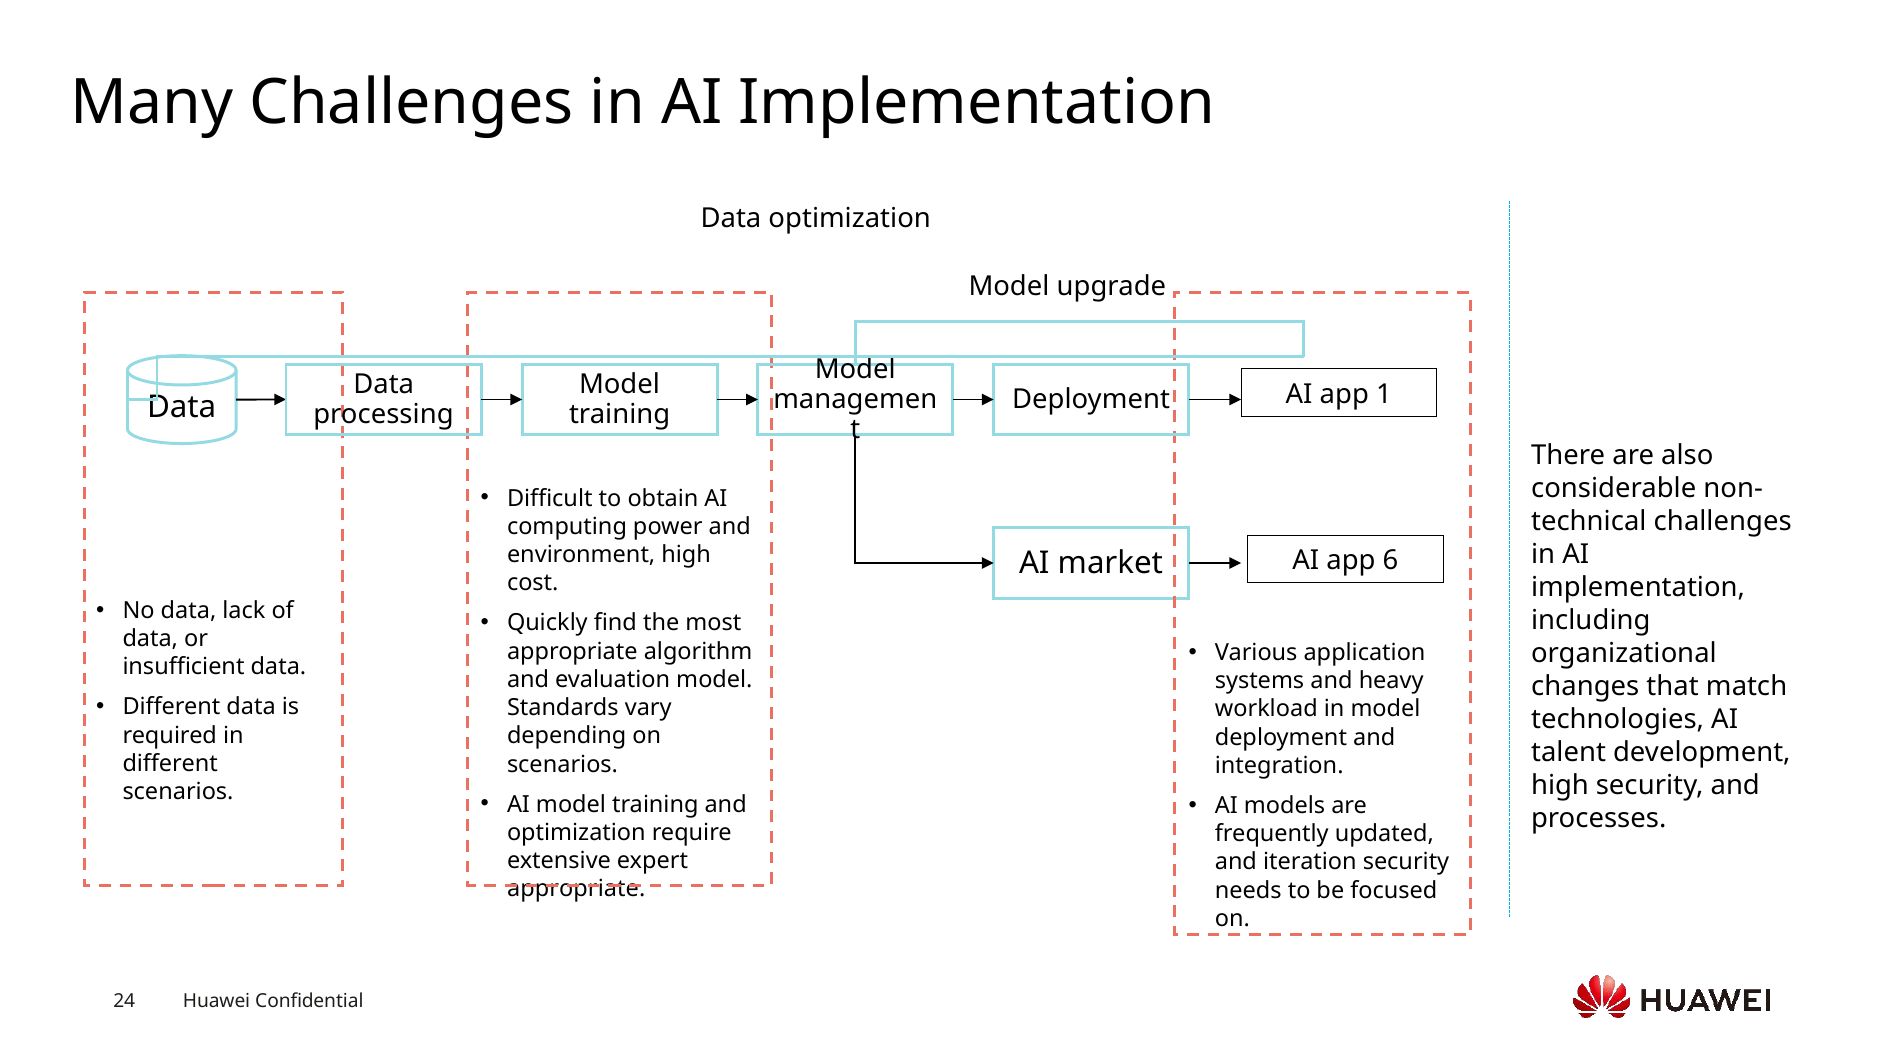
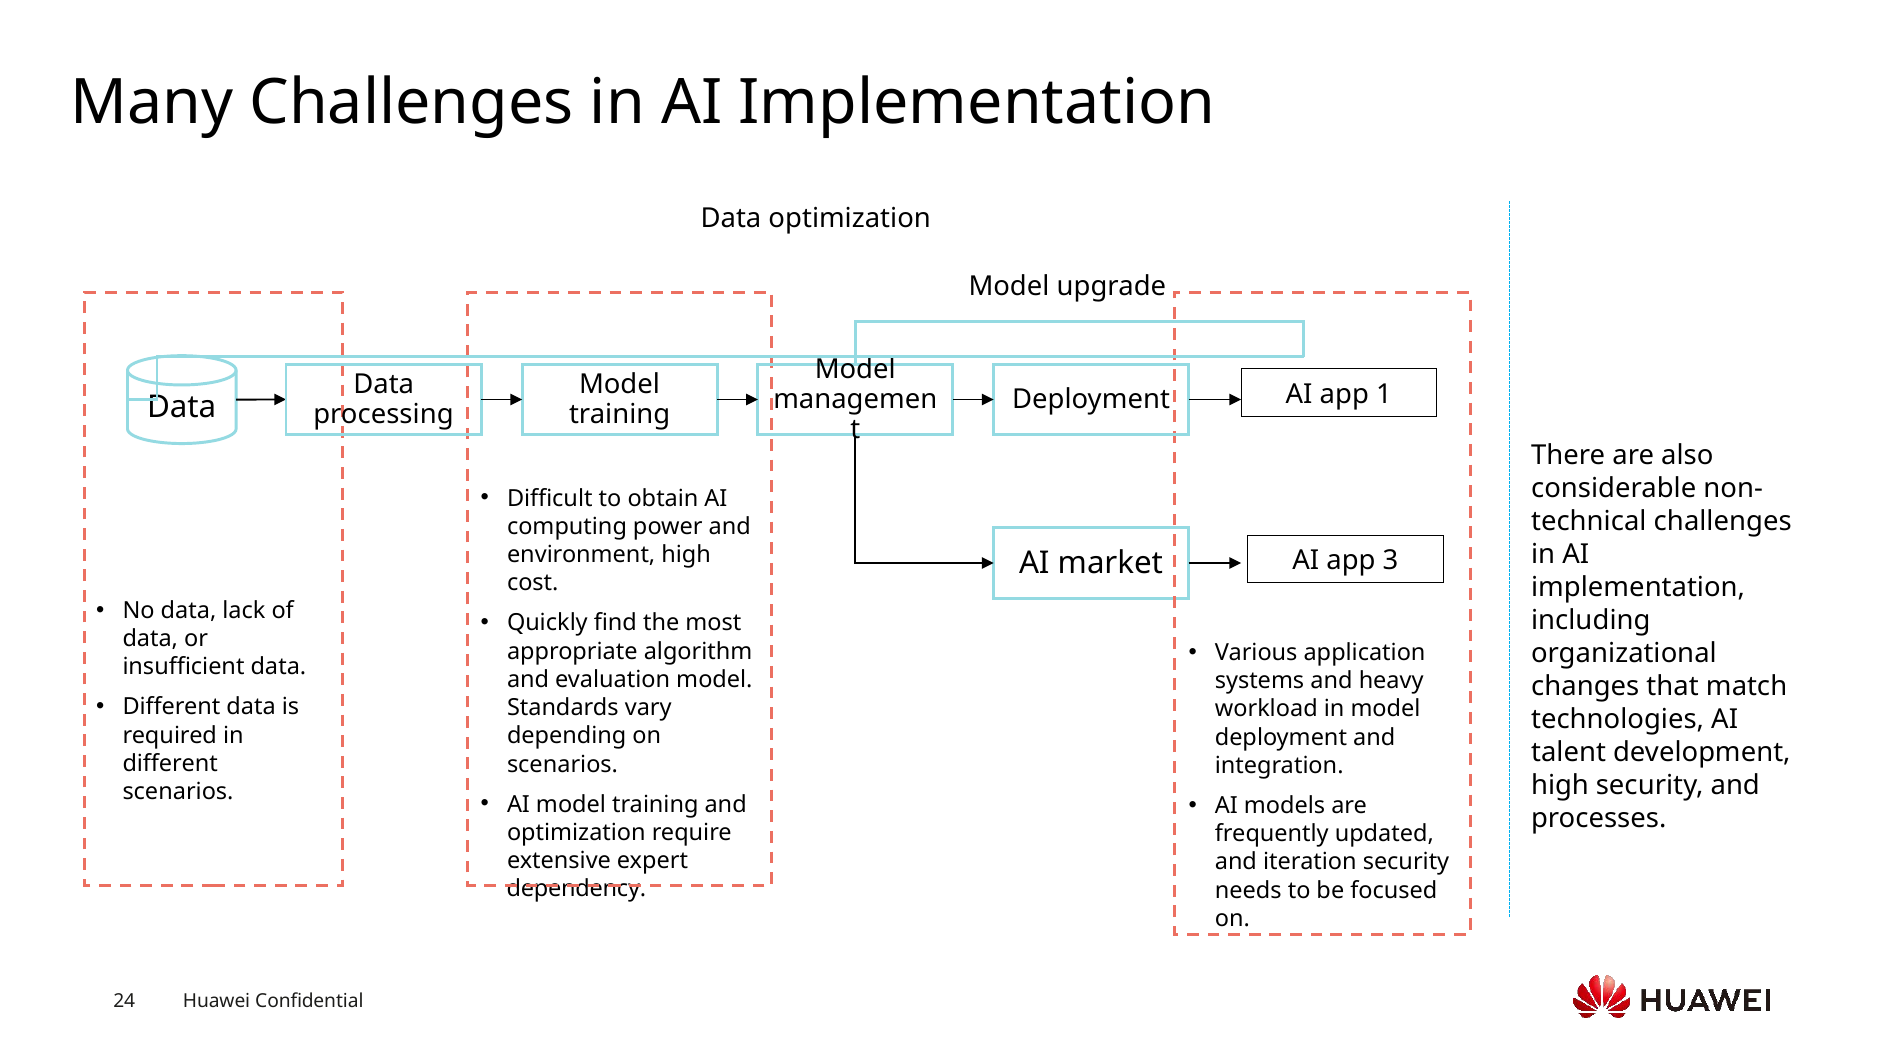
6: 6 -> 3 (1391, 560)
appropriate: appropriate -> dependency (576, 889)
